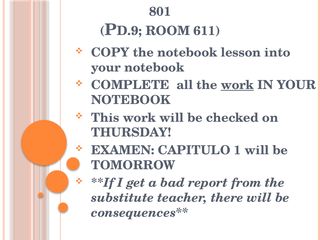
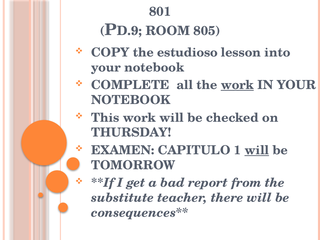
611: 611 -> 805 (207, 31)
the notebook: notebook -> estudioso (187, 53)
will underline: none -> present (257, 150)
